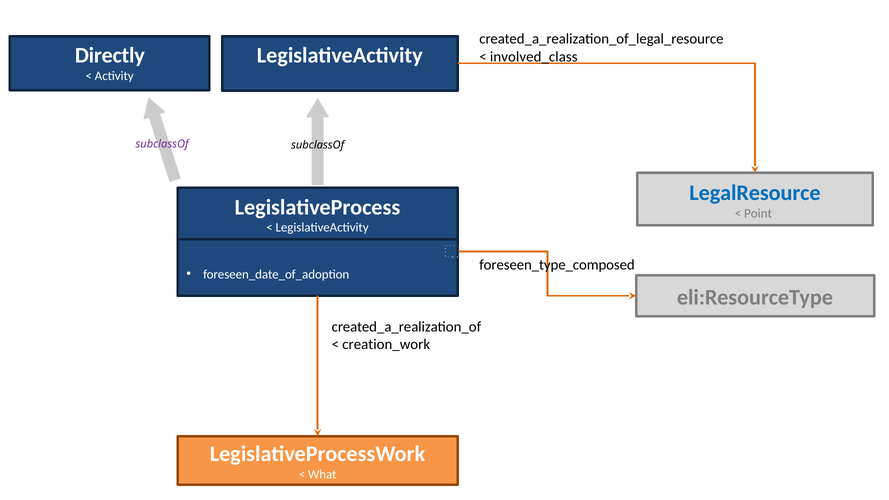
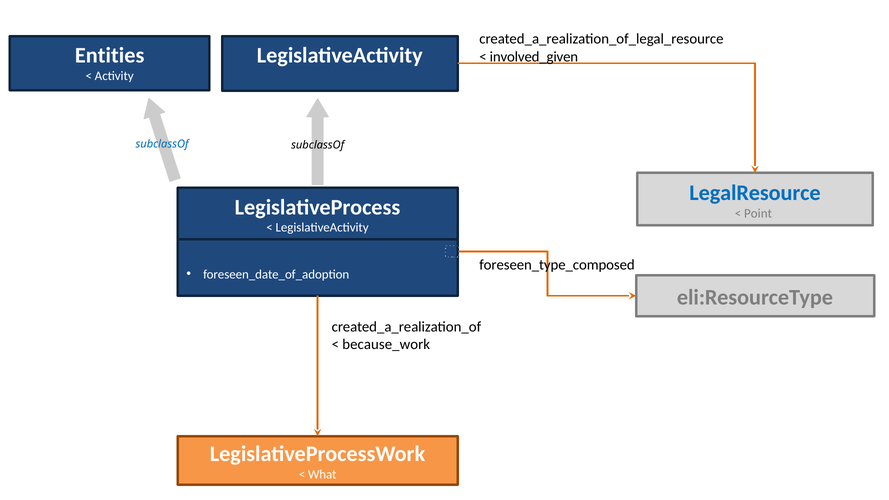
Directly: Directly -> Entities (110, 55)
involved_class: involved_class -> involved_given (534, 57)
subclassOf colour: purple -> blue (162, 144)
creation_work: creation_work -> because_work (386, 344)
